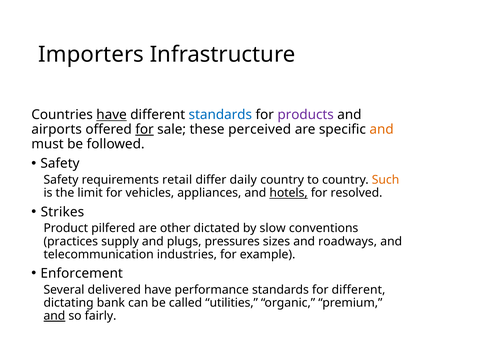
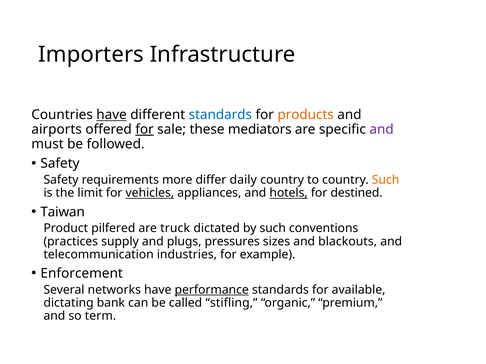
products colour: purple -> orange (306, 115)
perceived: perceived -> mediators (260, 130)
and colour: orange -> purple (382, 130)
retail: retail -> more (177, 180)
vehicles underline: none -> present (150, 193)
resolved: resolved -> destined (357, 193)
Strikes: Strikes -> Taiwan (63, 212)
other: other -> truck (175, 229)
by slow: slow -> such (273, 229)
roadways: roadways -> blackouts (348, 242)
delivered: delivered -> networks (114, 290)
performance underline: none -> present (212, 290)
for different: different -> available (359, 290)
utilities: utilities -> stifling (232, 303)
and underline: present -> none (54, 316)
fairly: fairly -> term (100, 316)
